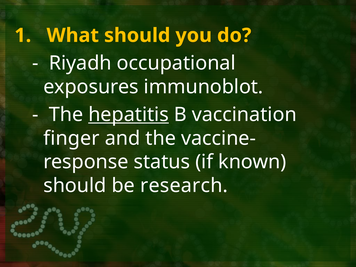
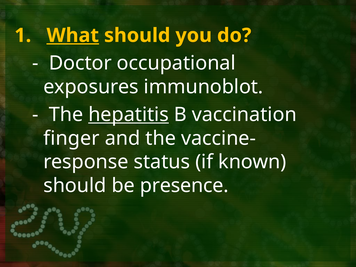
What underline: none -> present (73, 35)
Riyadh: Riyadh -> Doctor (80, 63)
research: research -> presence (184, 186)
